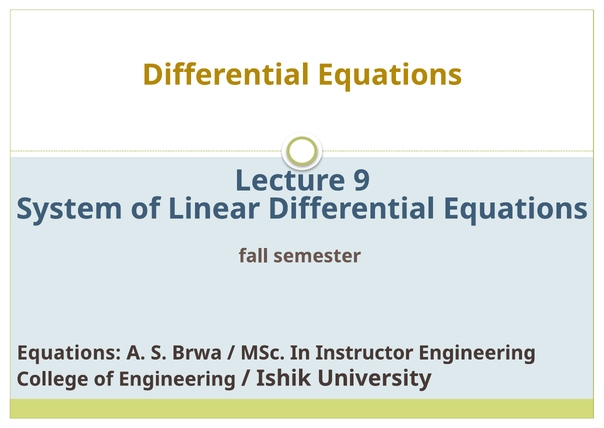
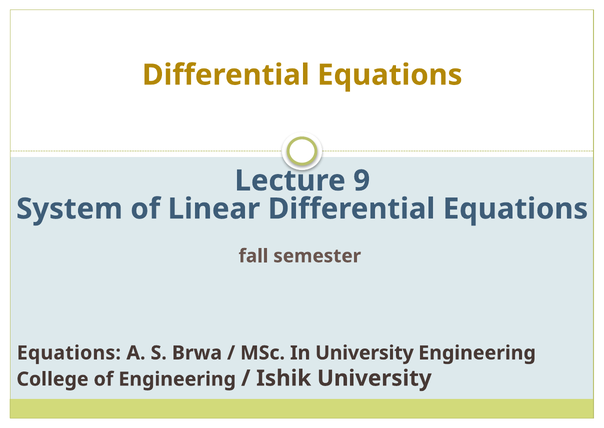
In Instructor: Instructor -> University (364, 353)
